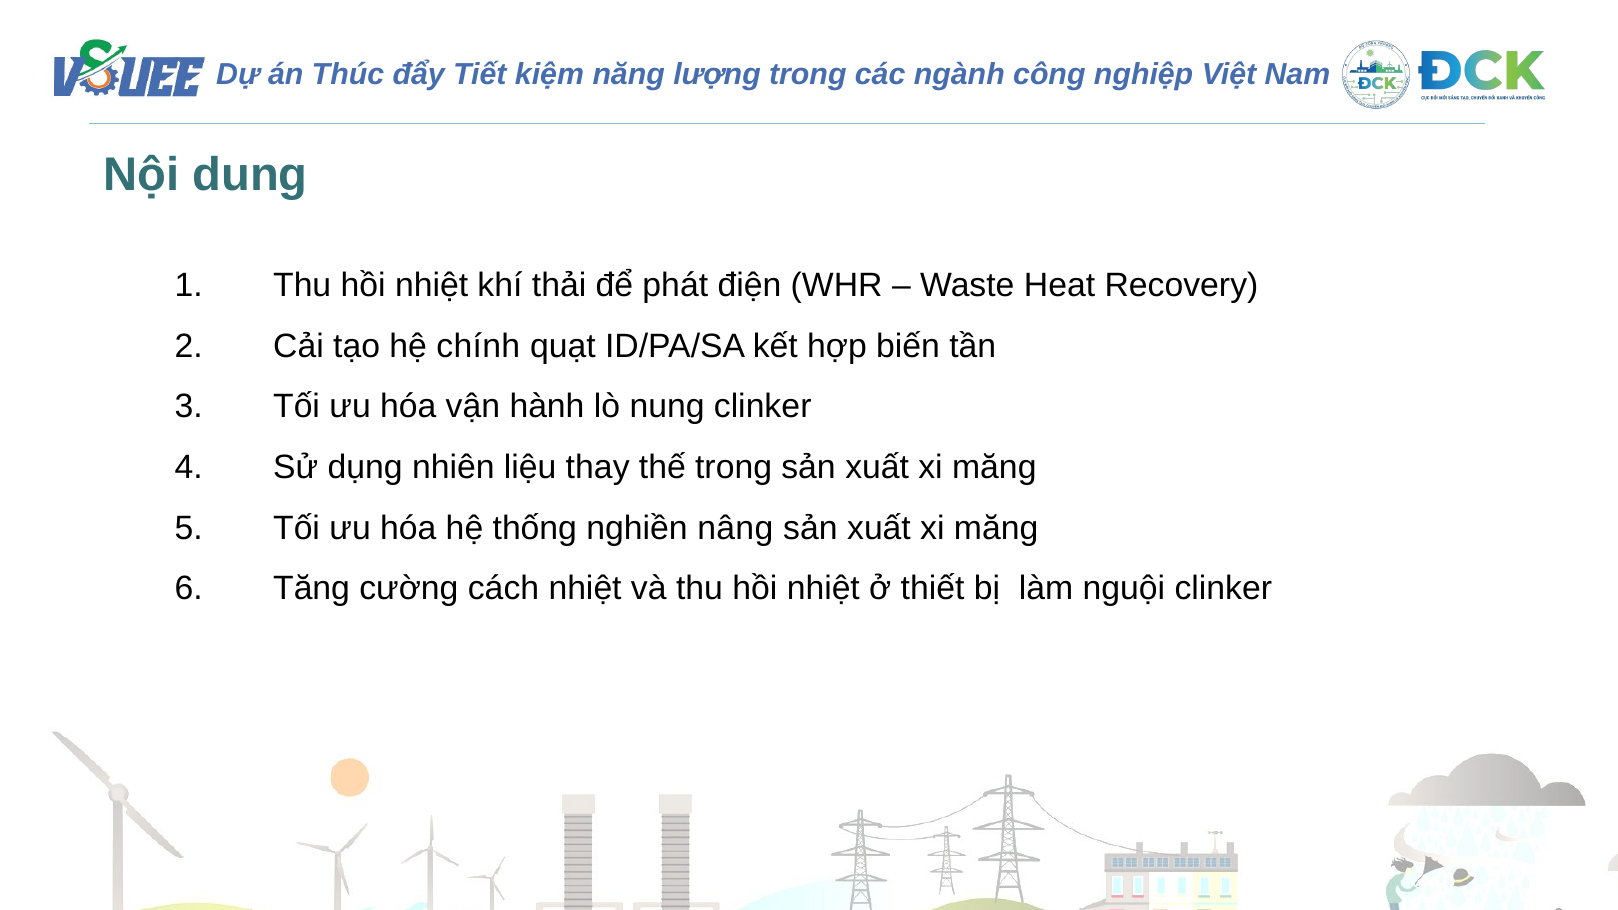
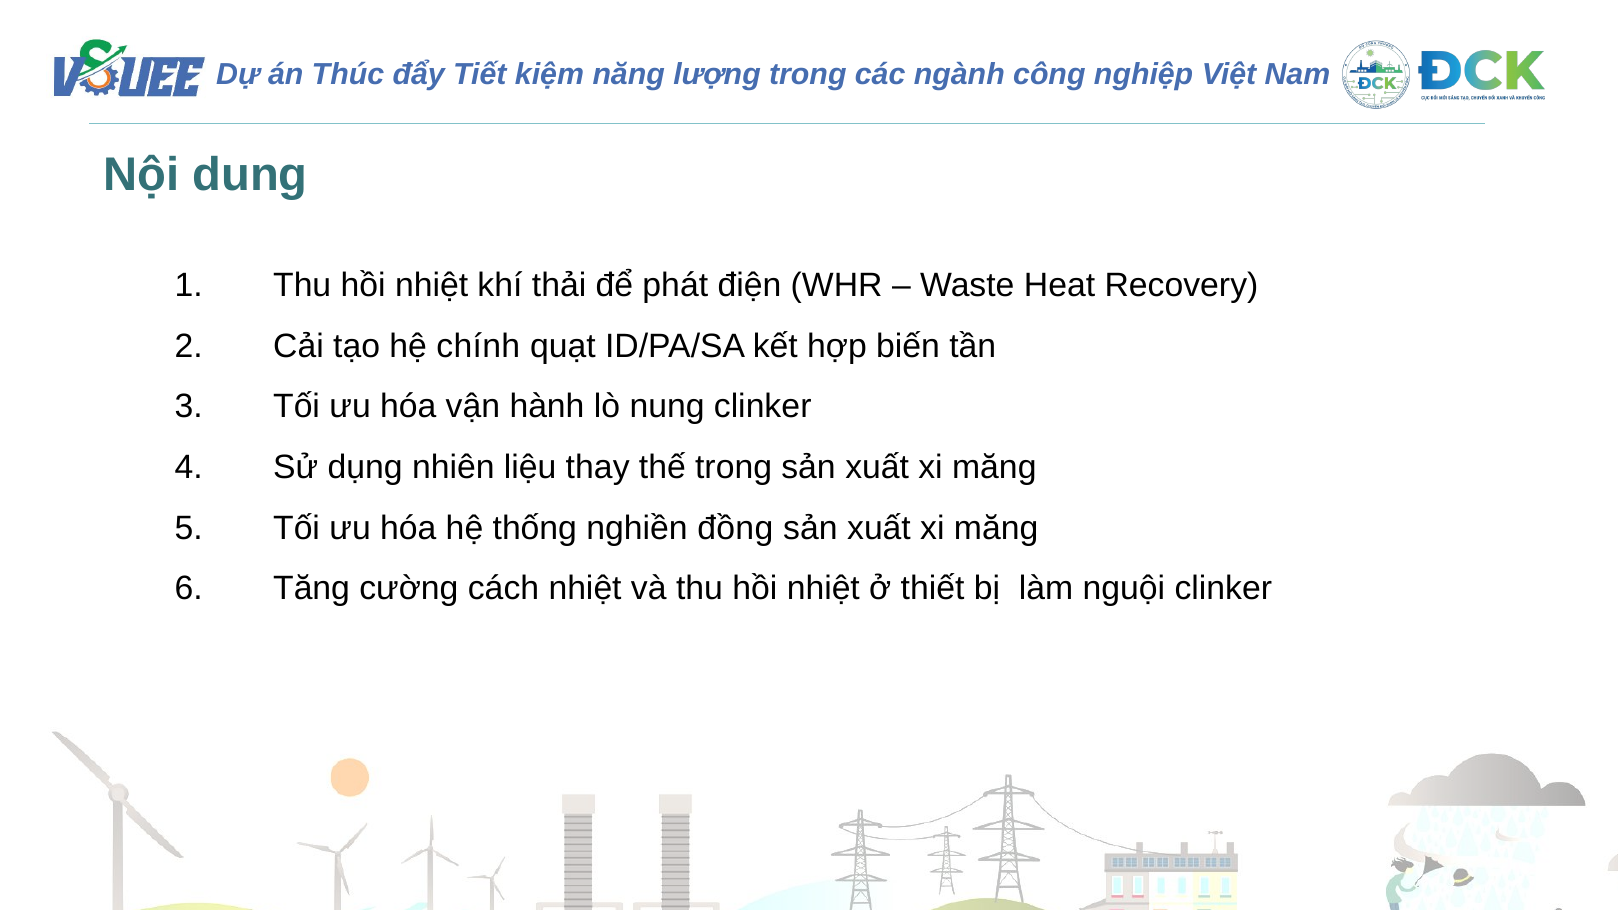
nâng: nâng -> đồng (735, 528)
